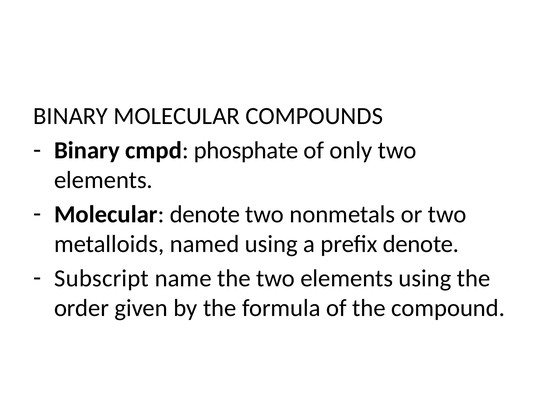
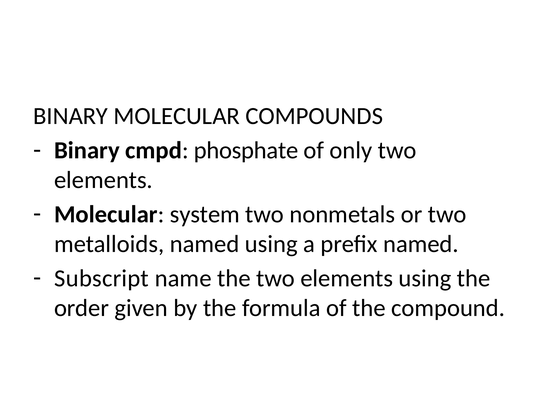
Molecular denote: denote -> system (205, 215)
prefix denote: denote -> named (421, 244)
